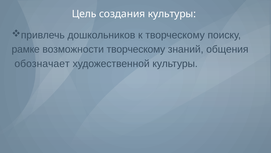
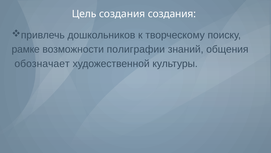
создания культуры: культуры -> создания (172, 14)
возможности творческому: творческому -> полиграфии (136, 49)
